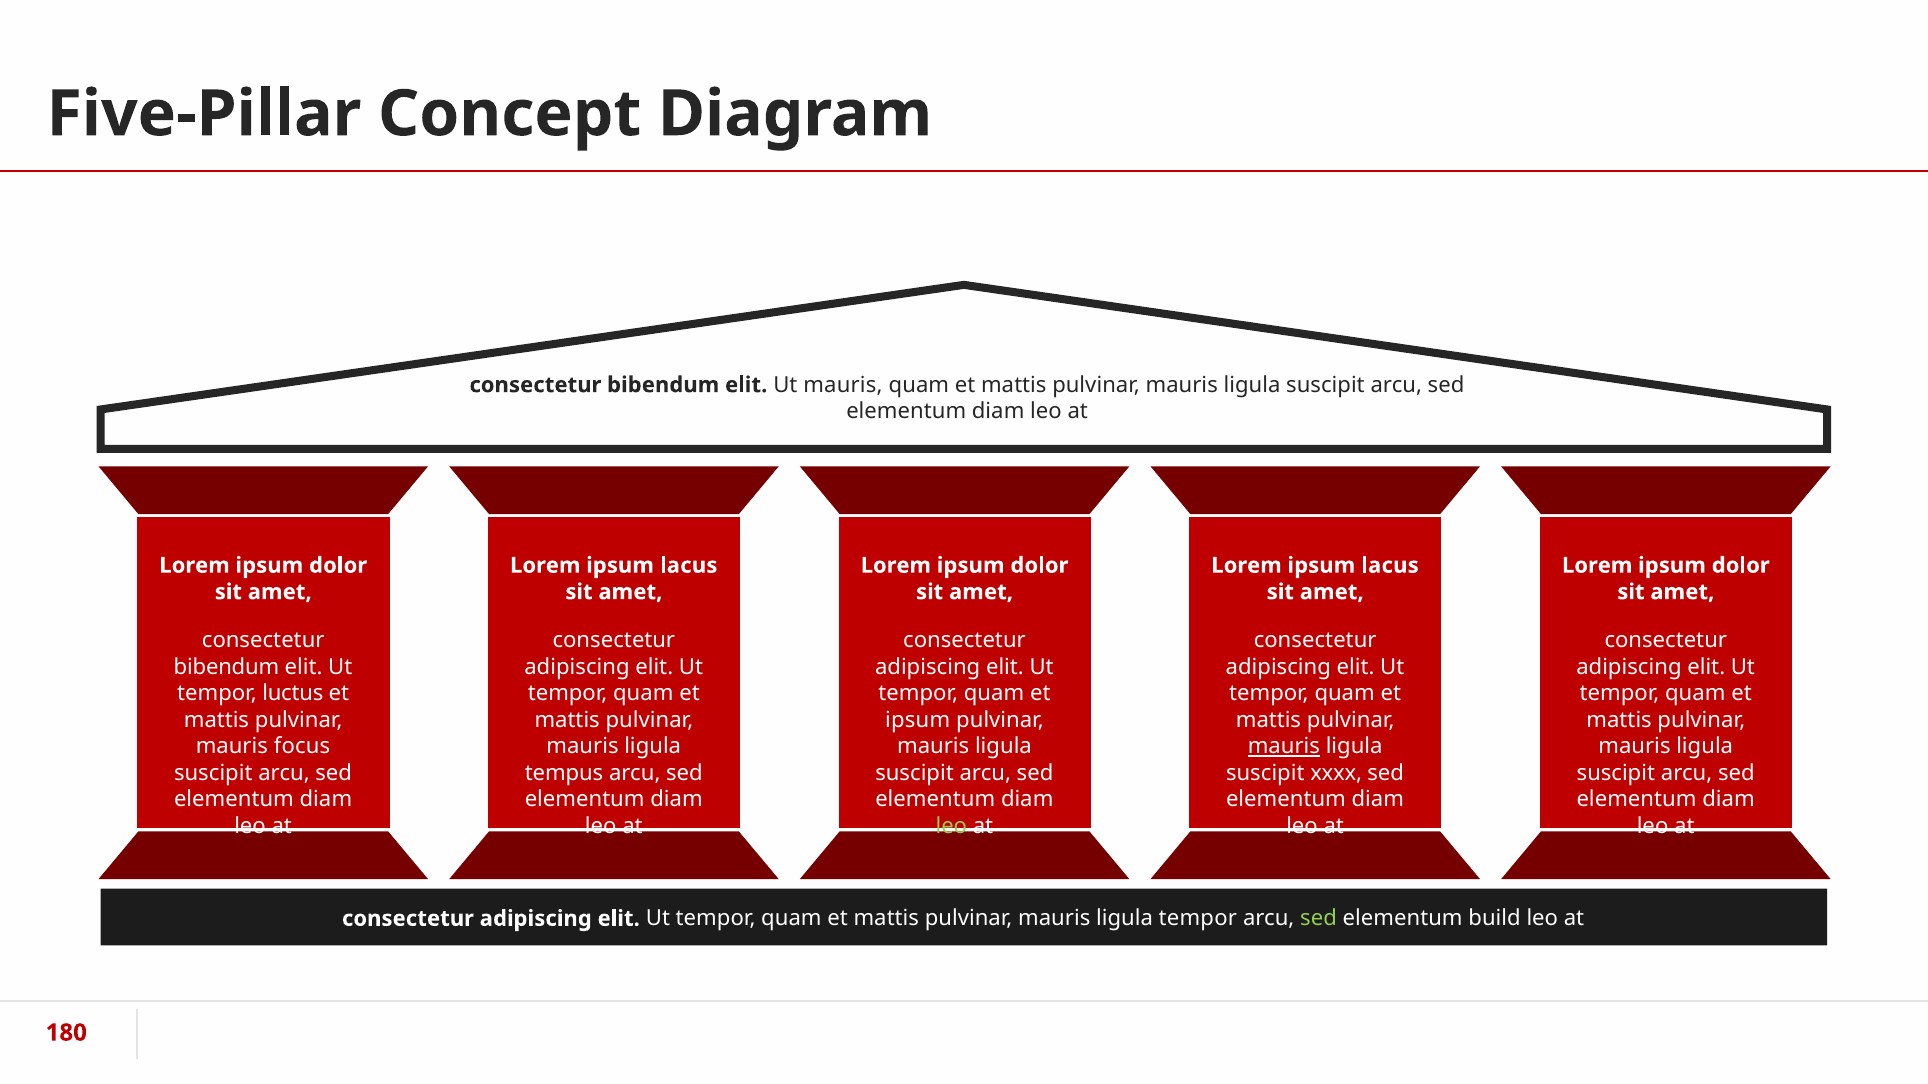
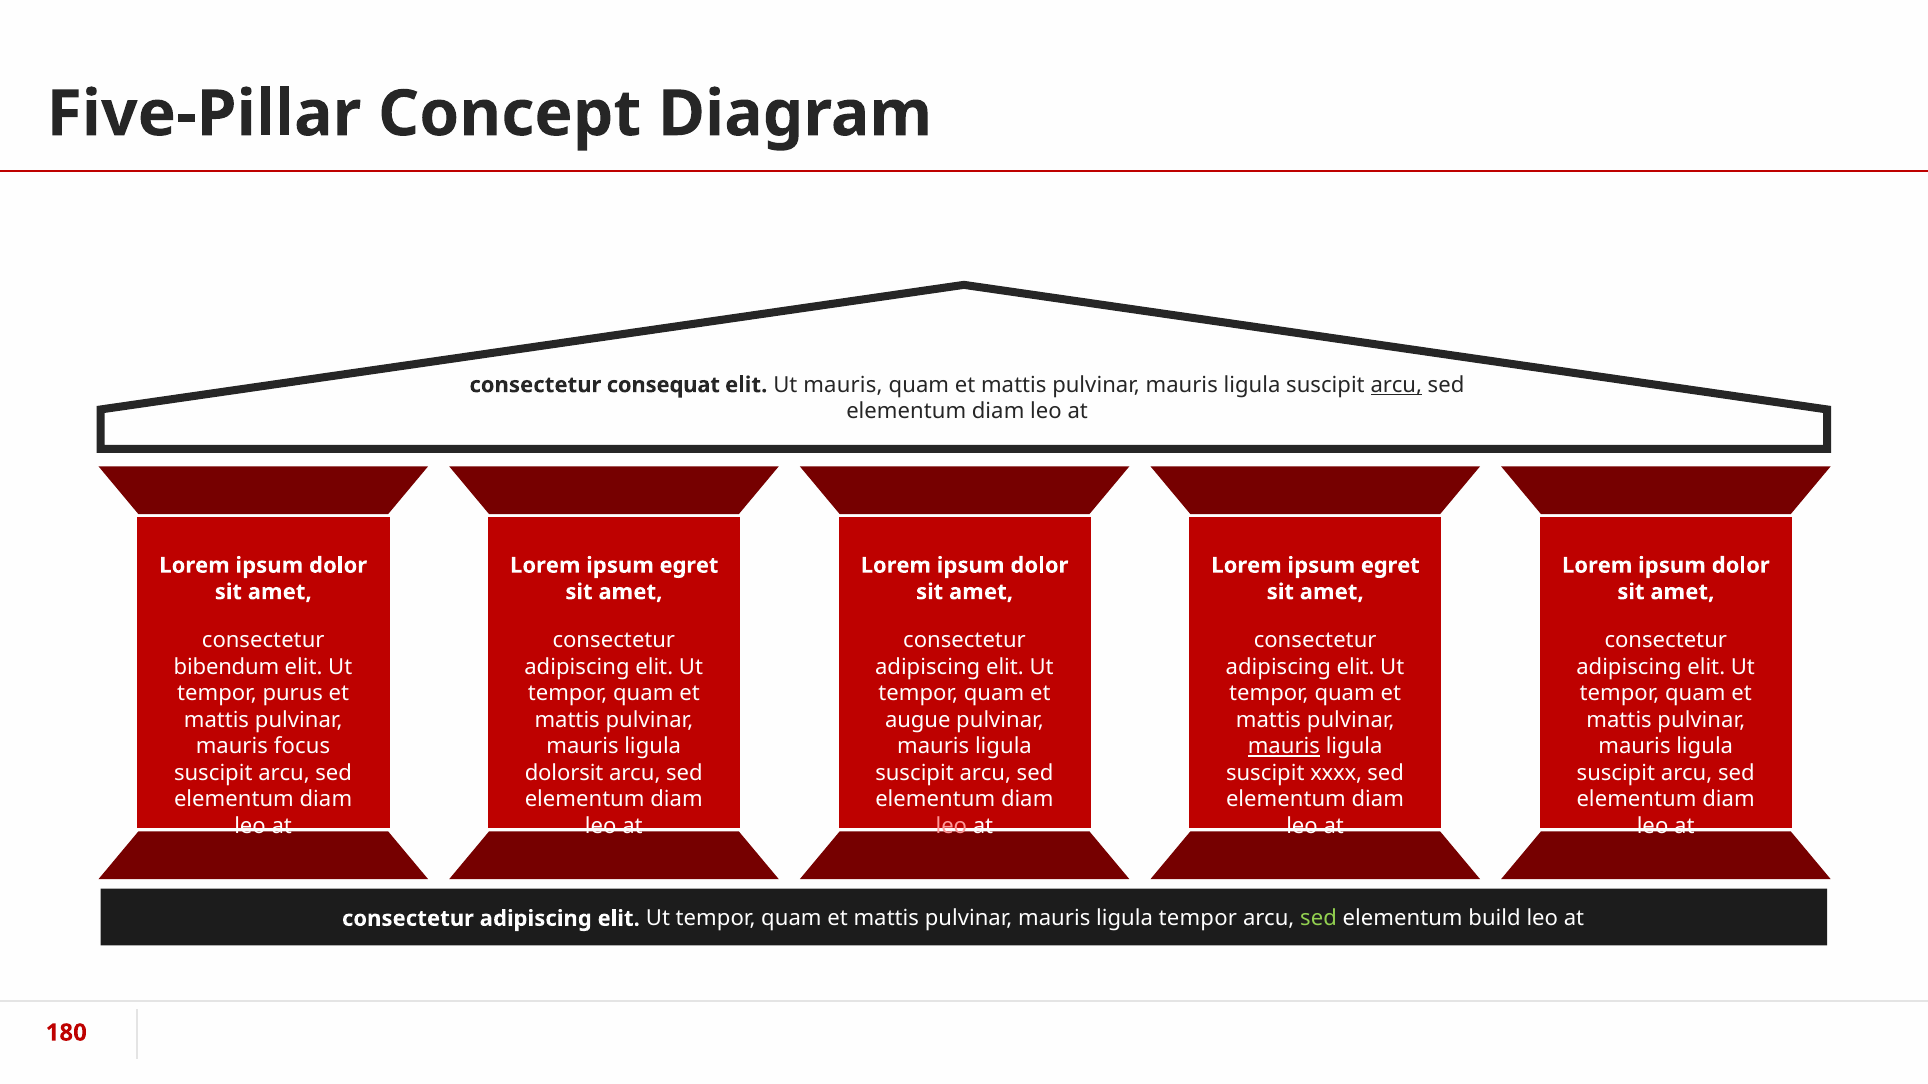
bibendum: bibendum -> consequat (663, 385)
arcu underline: none -> present (1396, 385)
lacus: lacus -> egret (689, 566)
lacus: lacus -> egret (1390, 566)
luctus: luctus -> purus (293, 694)
ipsum: ipsum -> augue (918, 720)
tempus: tempus -> dolorsit (564, 773)
leo colour: light green -> pink (951, 826)
